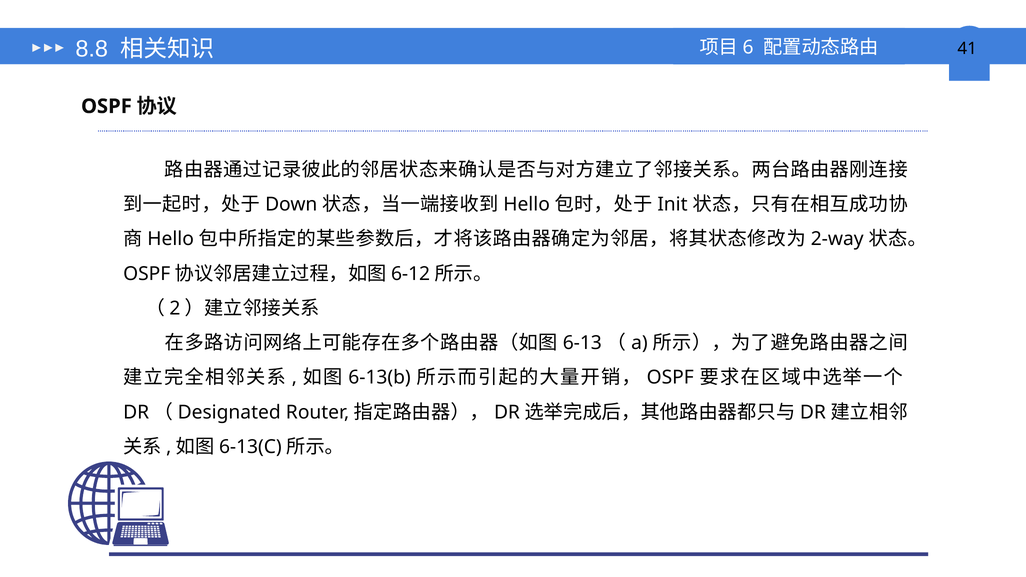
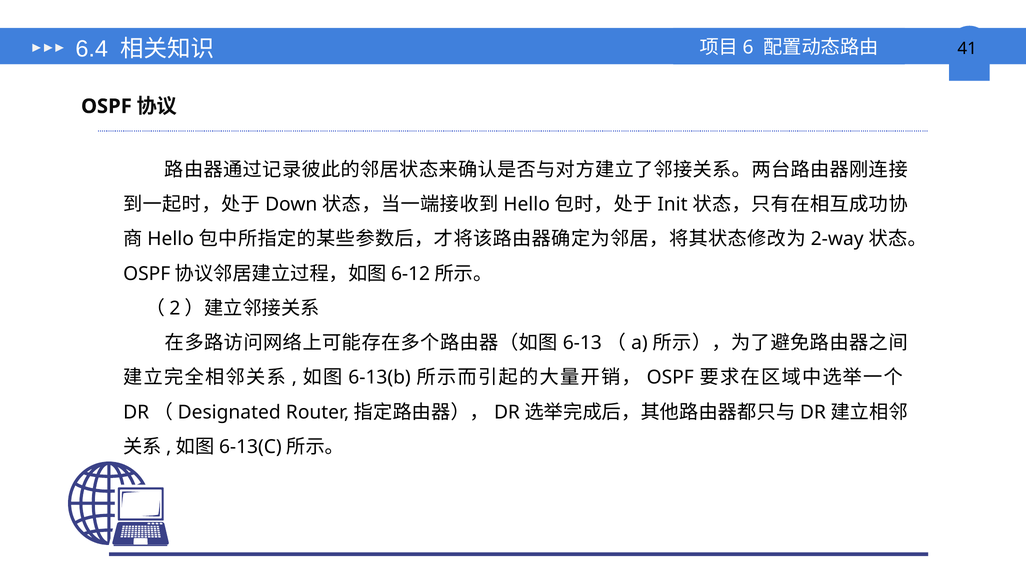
8.8: 8.8 -> 6.4 (92, 49)
